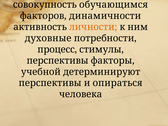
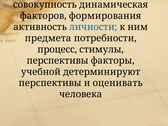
обучающимся: обучающимся -> динамическая (114, 5)
динамичности: динамичности -> формирования (105, 16)
личности colour: orange -> blue (93, 27)
духовные: духовные -> предмета (48, 38)
опираться: опираться -> оценивать (118, 83)
